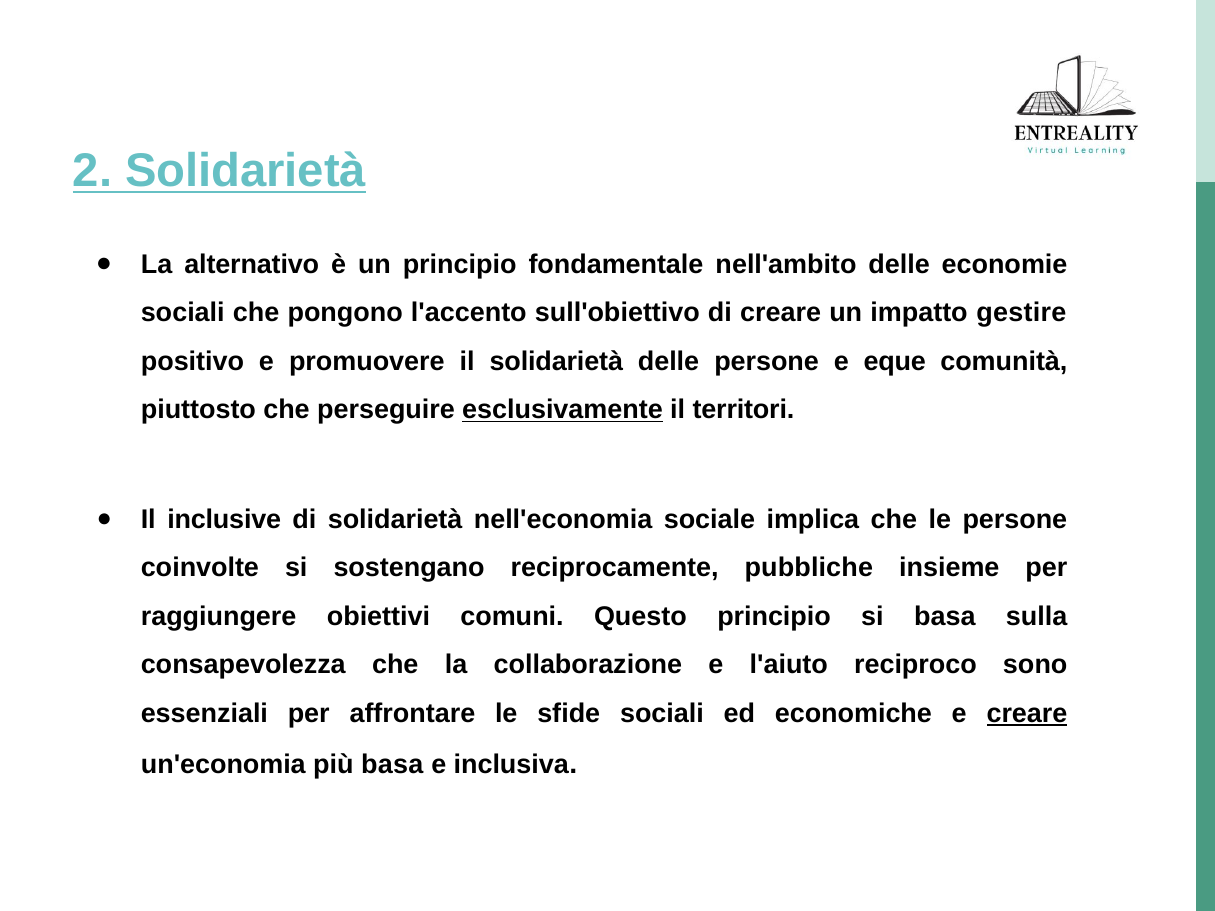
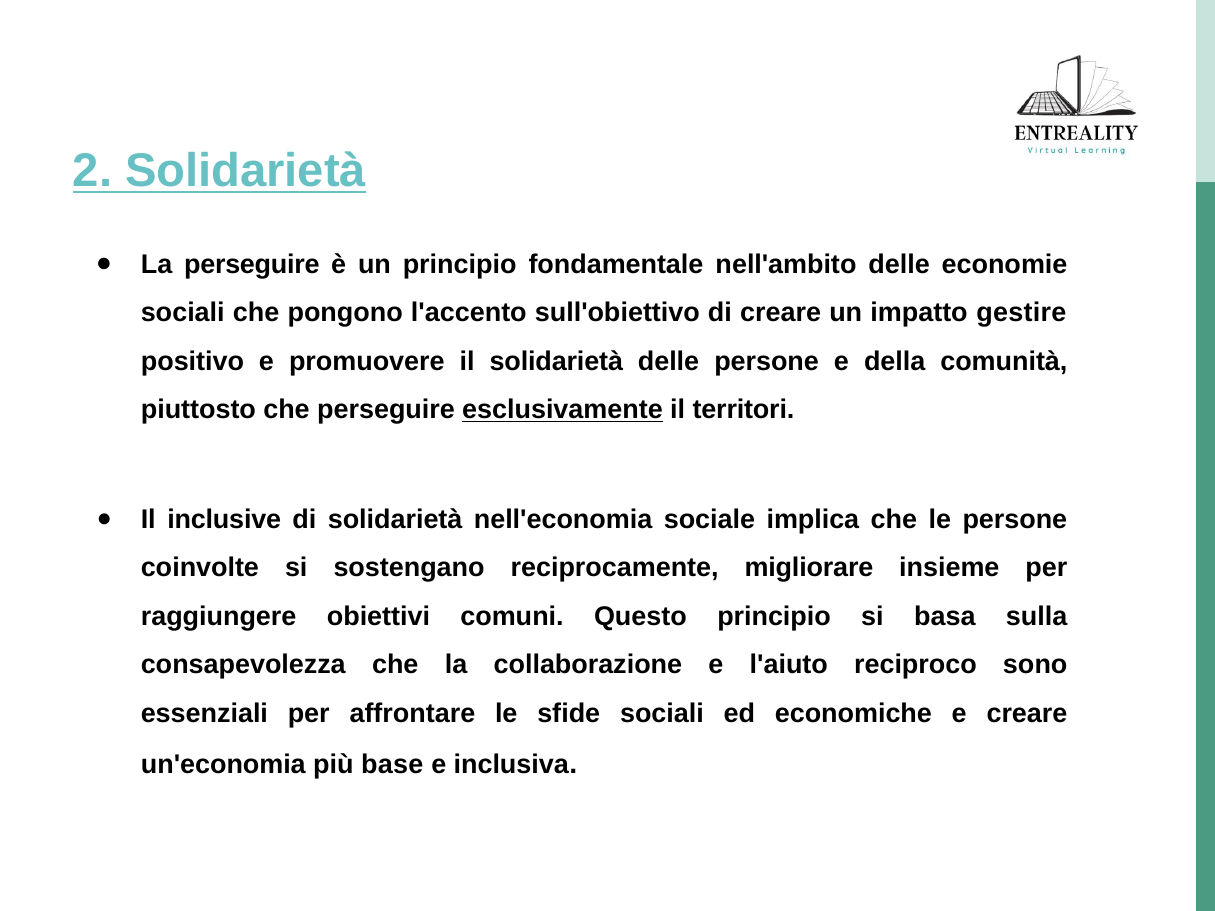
La alternativo: alternativo -> perseguire (252, 264)
eque: eque -> della (895, 362)
pubbliche: pubbliche -> migliorare (809, 568)
creare underline: present -> none (1027, 714)
più basa: basa -> base (392, 765)
